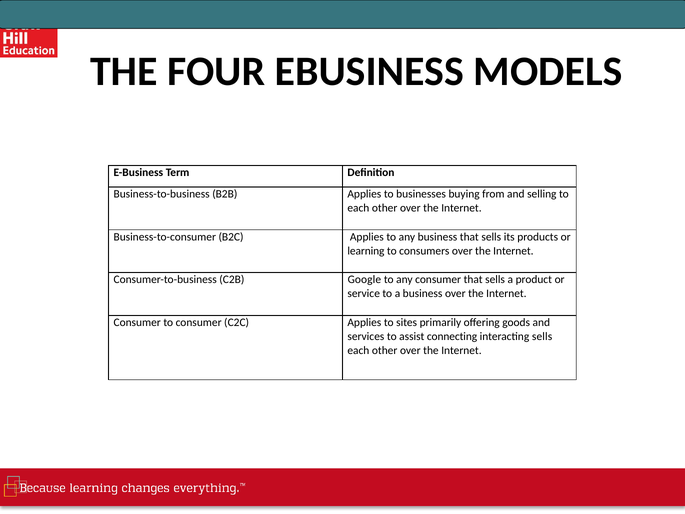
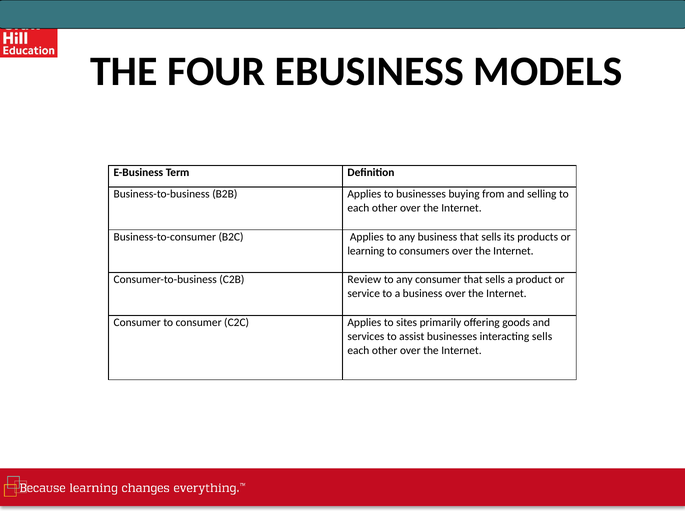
Google: Google -> Review (364, 280)
assist connecting: connecting -> businesses (452, 336)
